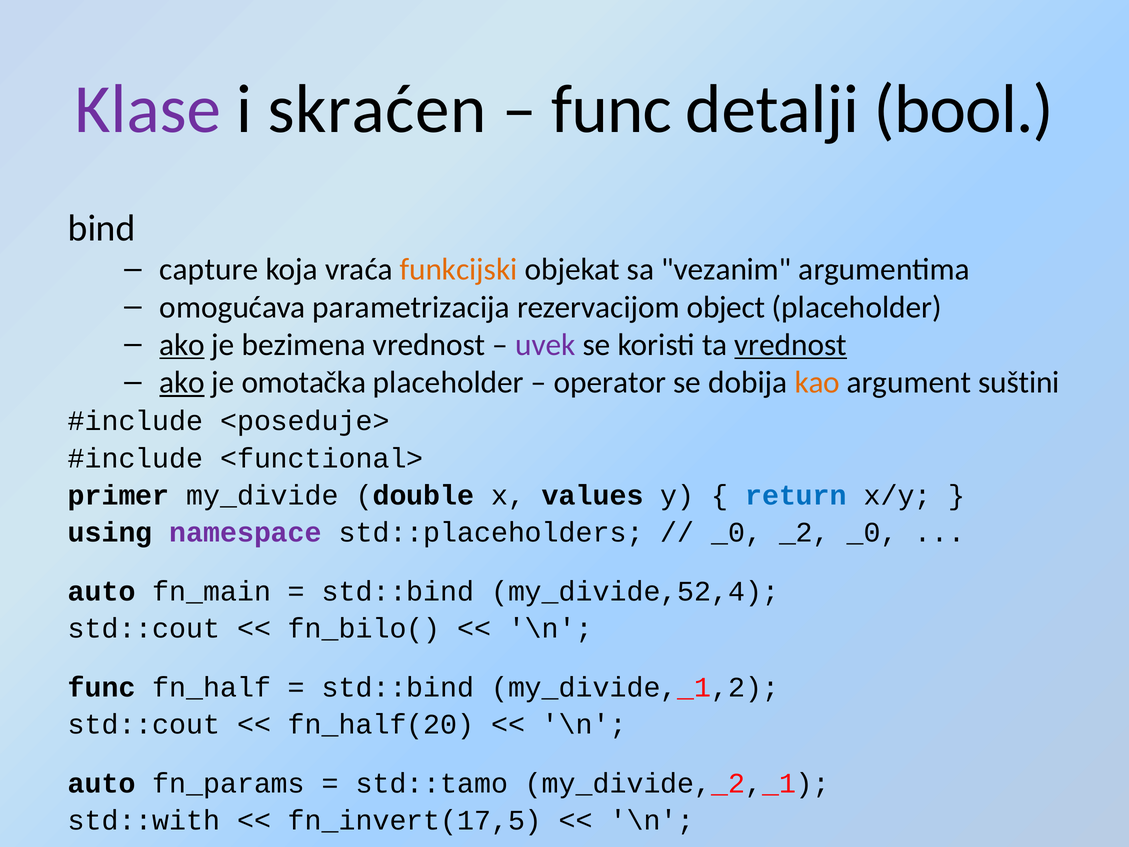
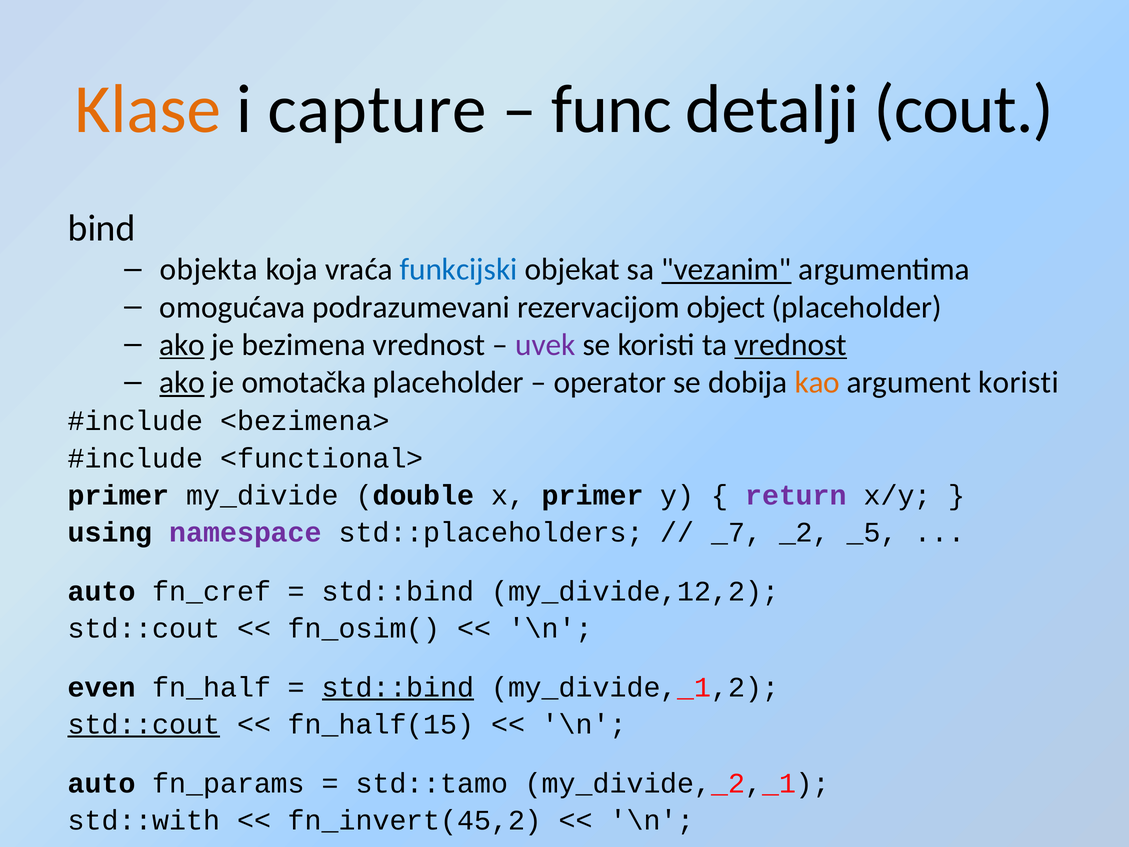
Klase colour: purple -> orange (148, 109)
skraćen: skraćen -> capture (377, 109)
bool: bool -> cout (964, 109)
capture: capture -> objekta (209, 269)
funkcijski colour: orange -> blue (459, 269)
vezanim underline: none -> present (726, 269)
parametrizacija: parametrizacija -> podrazumevani (411, 307)
argument suštini: suštini -> koristi (1019, 382)
<poseduje>: <poseduje> -> <bezimena> (305, 421)
x values: values -> primer (593, 495)
return colour: blue -> purple (796, 495)
_0: _0 -> _7 (737, 532)
_2 _0: _0 -> _5 (872, 532)
fn_main: fn_main -> fn_cref (212, 591)
my_divide,52,4: my_divide,52,4 -> my_divide,12,2 (635, 591)
fn_bilo(: fn_bilo( -> fn_osim( (364, 628)
func: func -> even (102, 687)
std::bind underline: none -> present (398, 687)
std::cout underline: none -> present (144, 724)
fn_half(20: fn_half(20 -> fn_half(15 (381, 724)
fn_invert(17,5: fn_invert(17,5 -> fn_invert(45,2 (415, 820)
